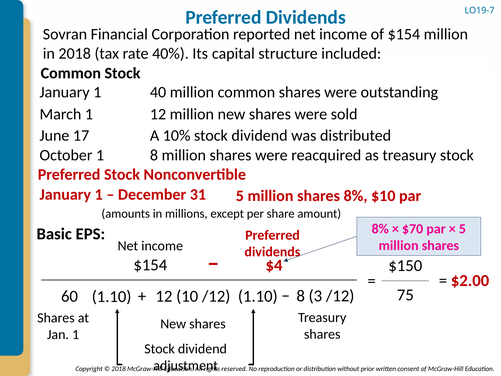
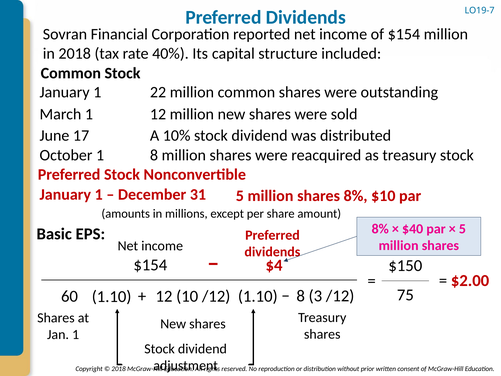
40: 40 -> 22 (158, 92)
$70: $70 -> $40 (413, 229)
